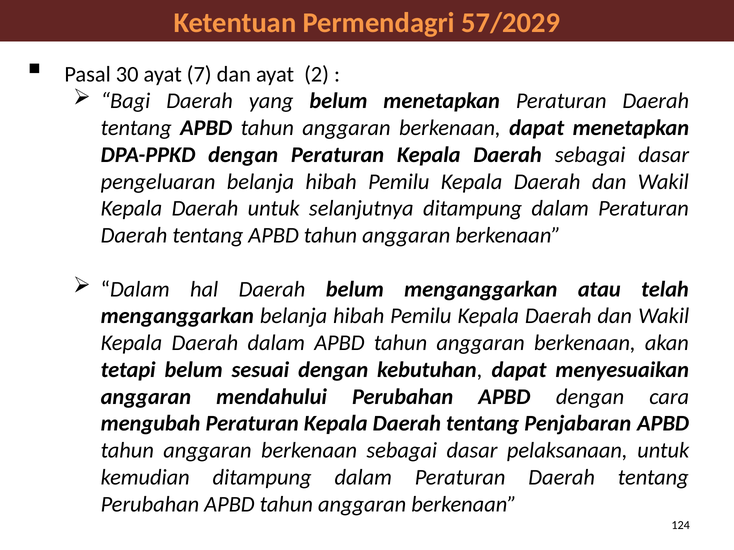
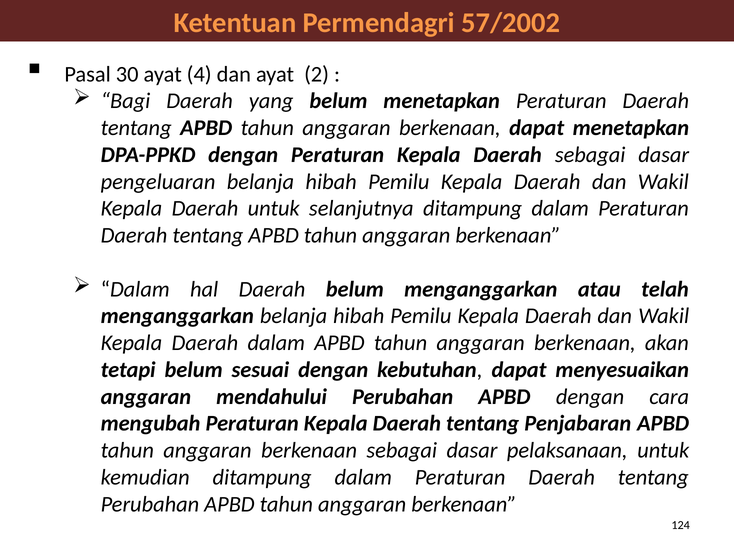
57/2029: 57/2029 -> 57/2002 (511, 23)
7: 7 -> 4 (199, 74)
